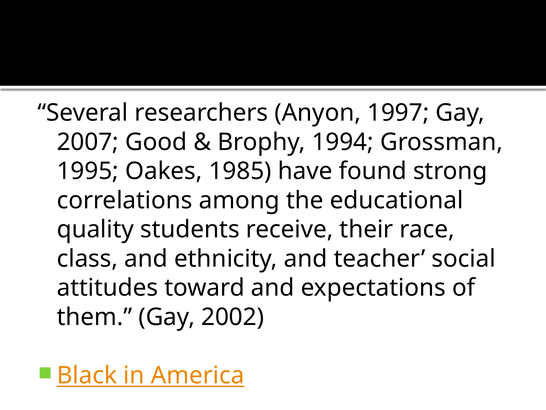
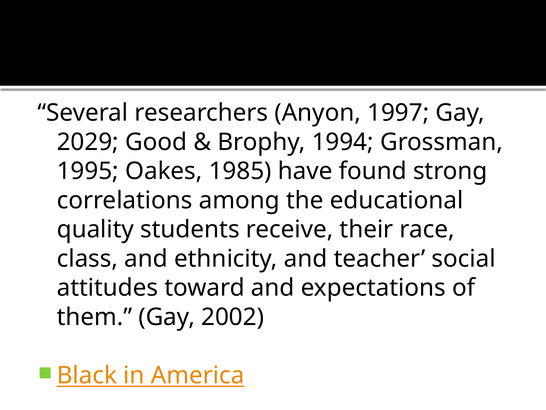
2007: 2007 -> 2029 (88, 142)
